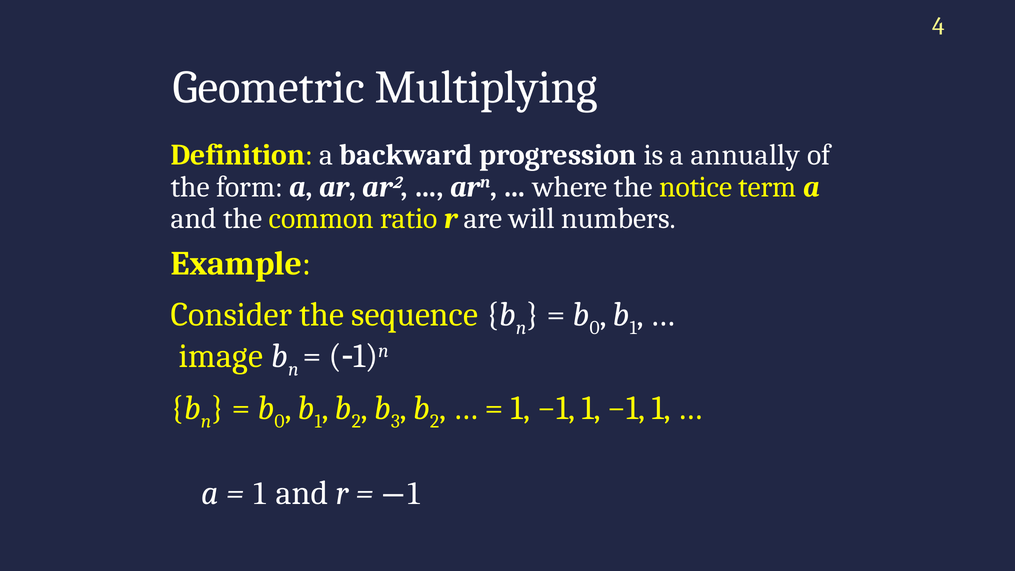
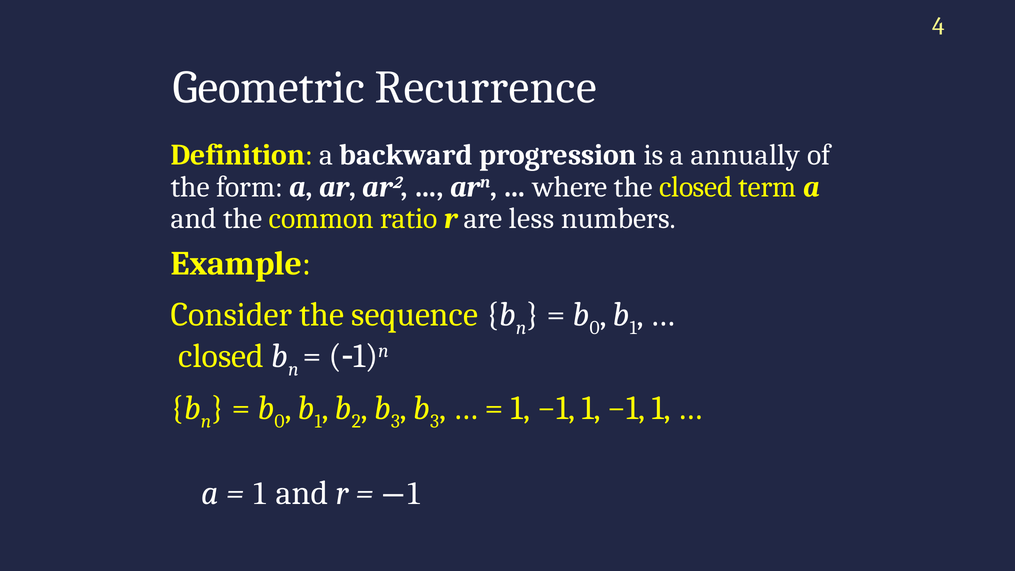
Multiplying: Multiplying -> Recurrence (486, 87)
the notice: notice -> closed (696, 187)
will: will -> less (532, 219)
image: image -> closed (221, 356)
2: 2 -> 3 (435, 421)
